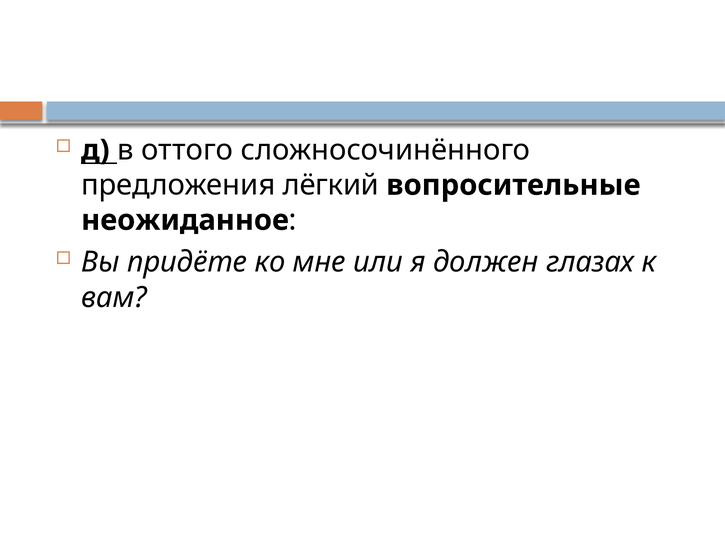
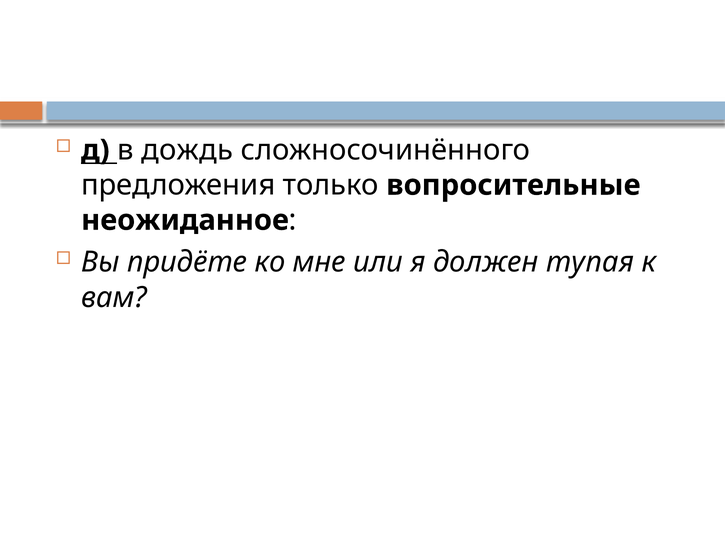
оттого: оттого -> дождь (187, 150)
лёгкий: лёгкий -> только (331, 185)
глазах: глазах -> тупая (590, 262)
